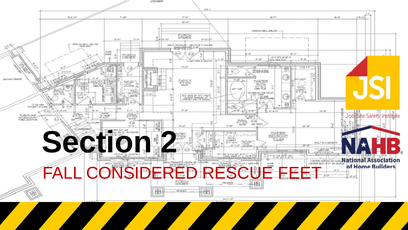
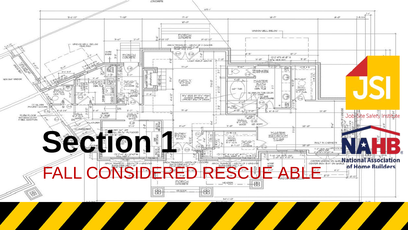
2: 2 -> 1 (169, 142)
FEET: FEET -> ABLE (300, 173)
